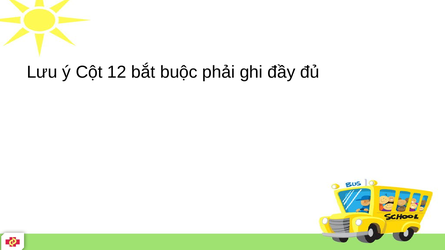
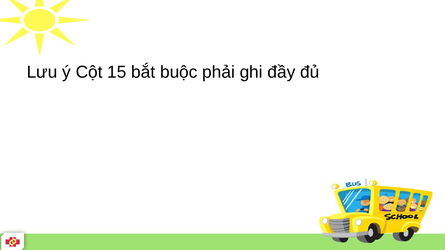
12: 12 -> 15 (117, 72)
